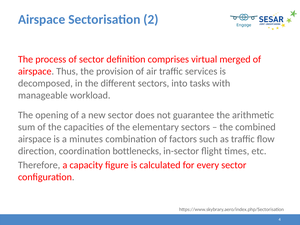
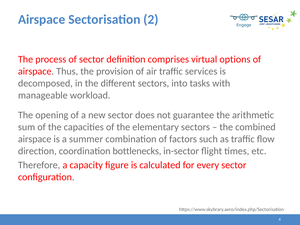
merged: merged -> options (235, 59)
minutes: minutes -> summer (86, 139)
